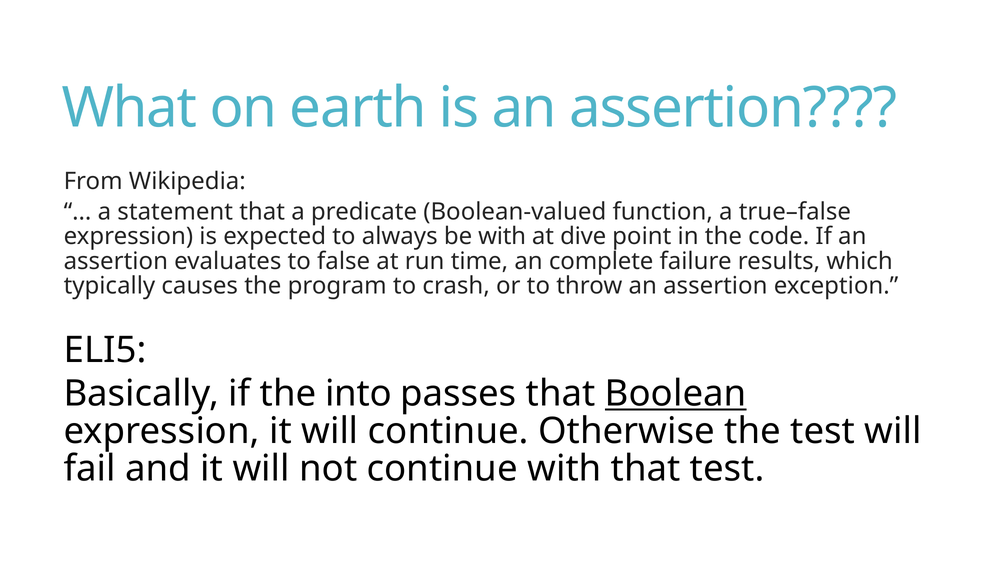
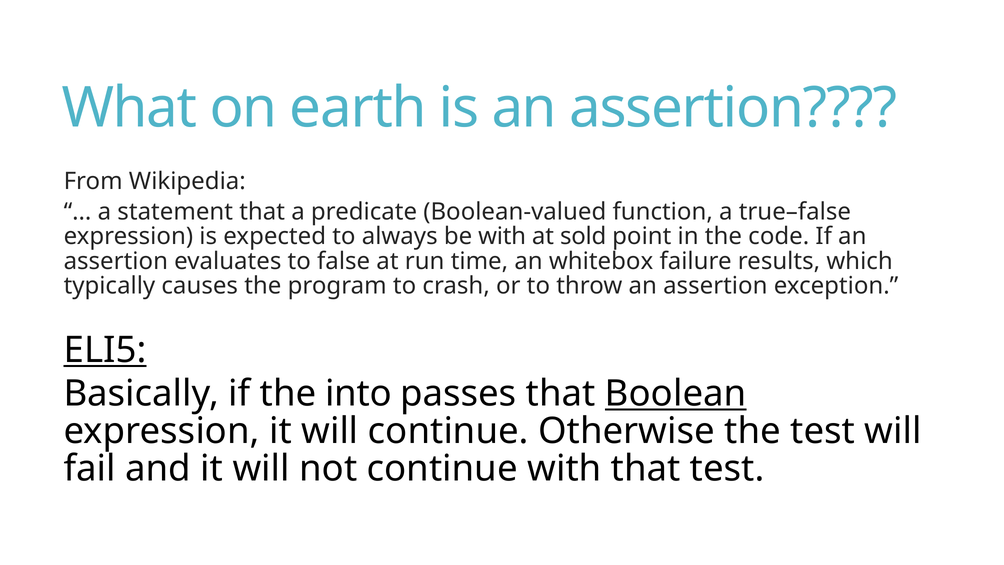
dive: dive -> sold (583, 236)
complete: complete -> whitebox (601, 261)
ELI5 underline: none -> present (105, 350)
